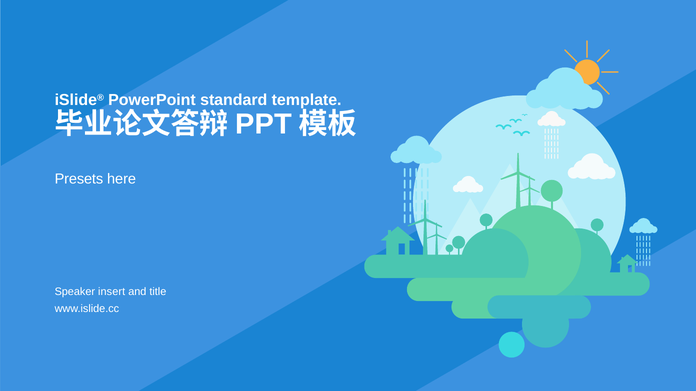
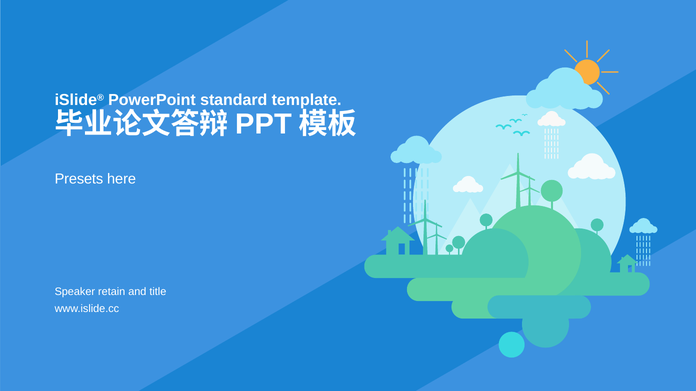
insert: insert -> retain (112, 292)
